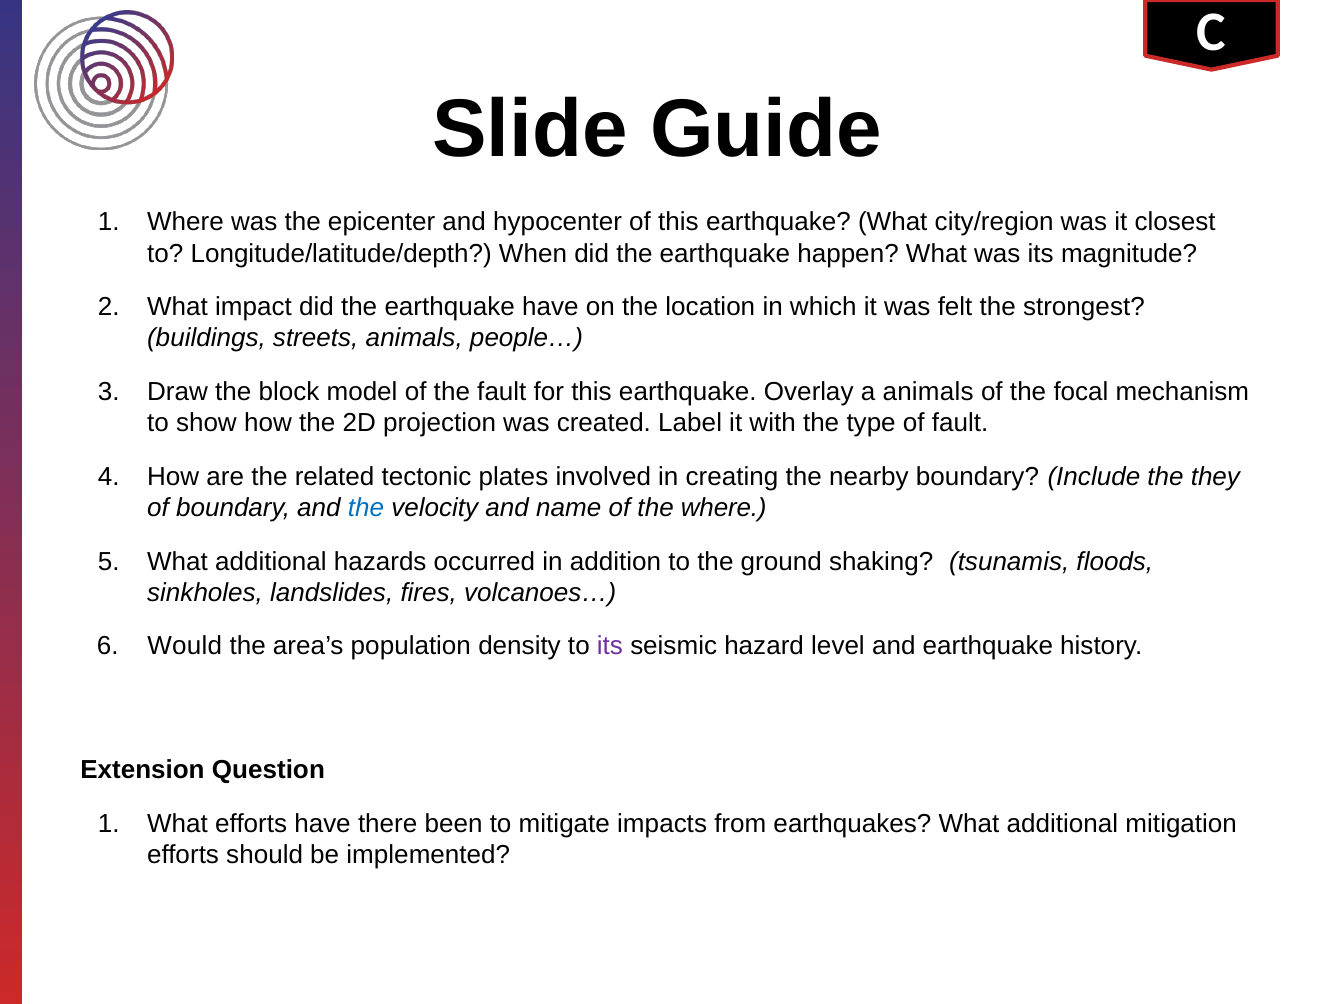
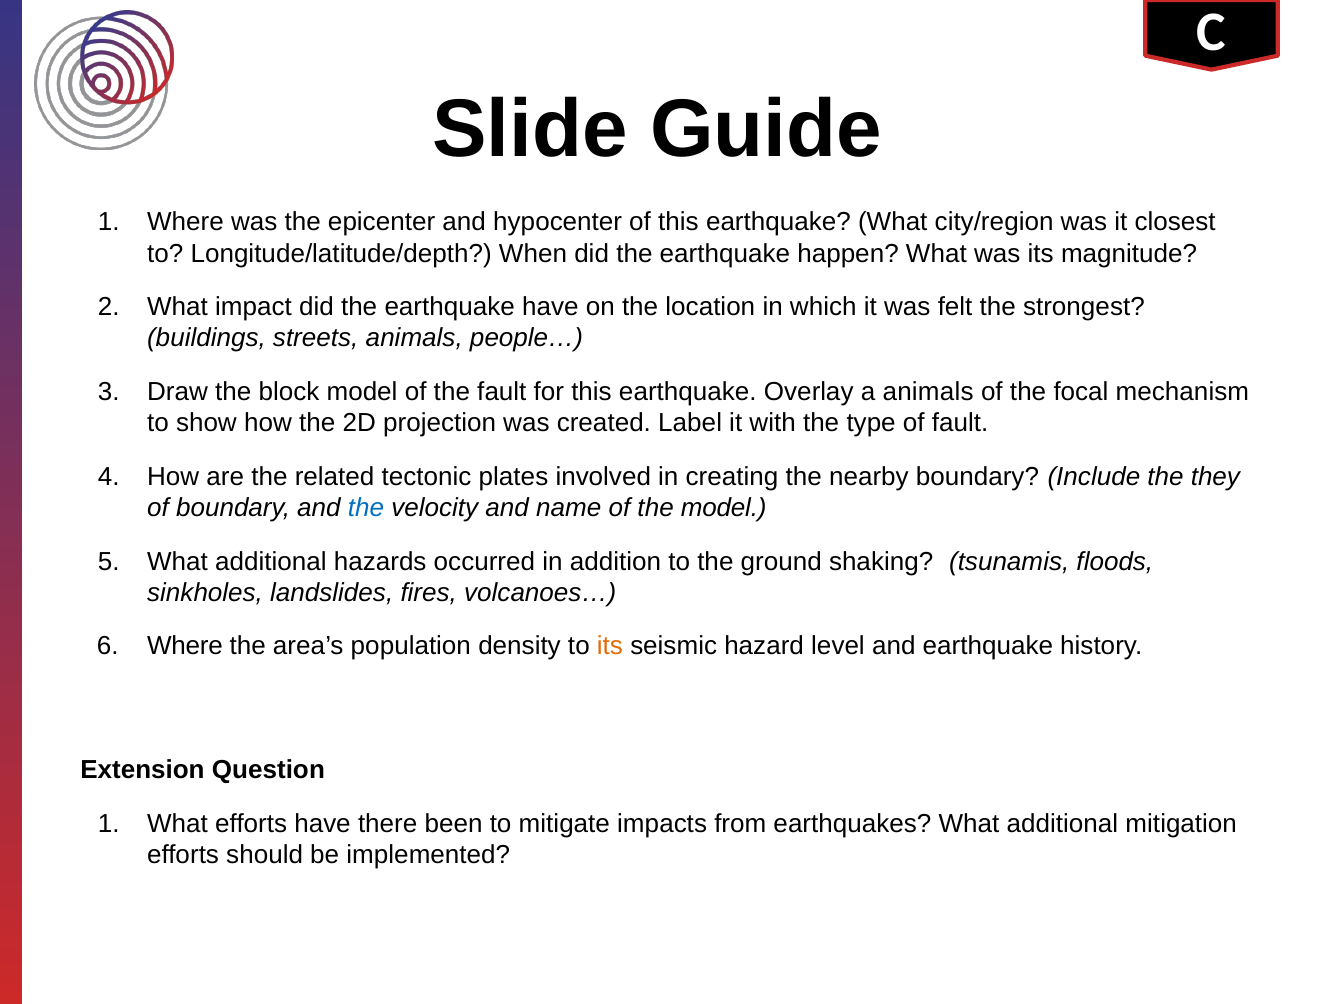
the where: where -> model (724, 508)
Would: Would -> Where (185, 646)
its colour: purple -> orange (610, 646)
